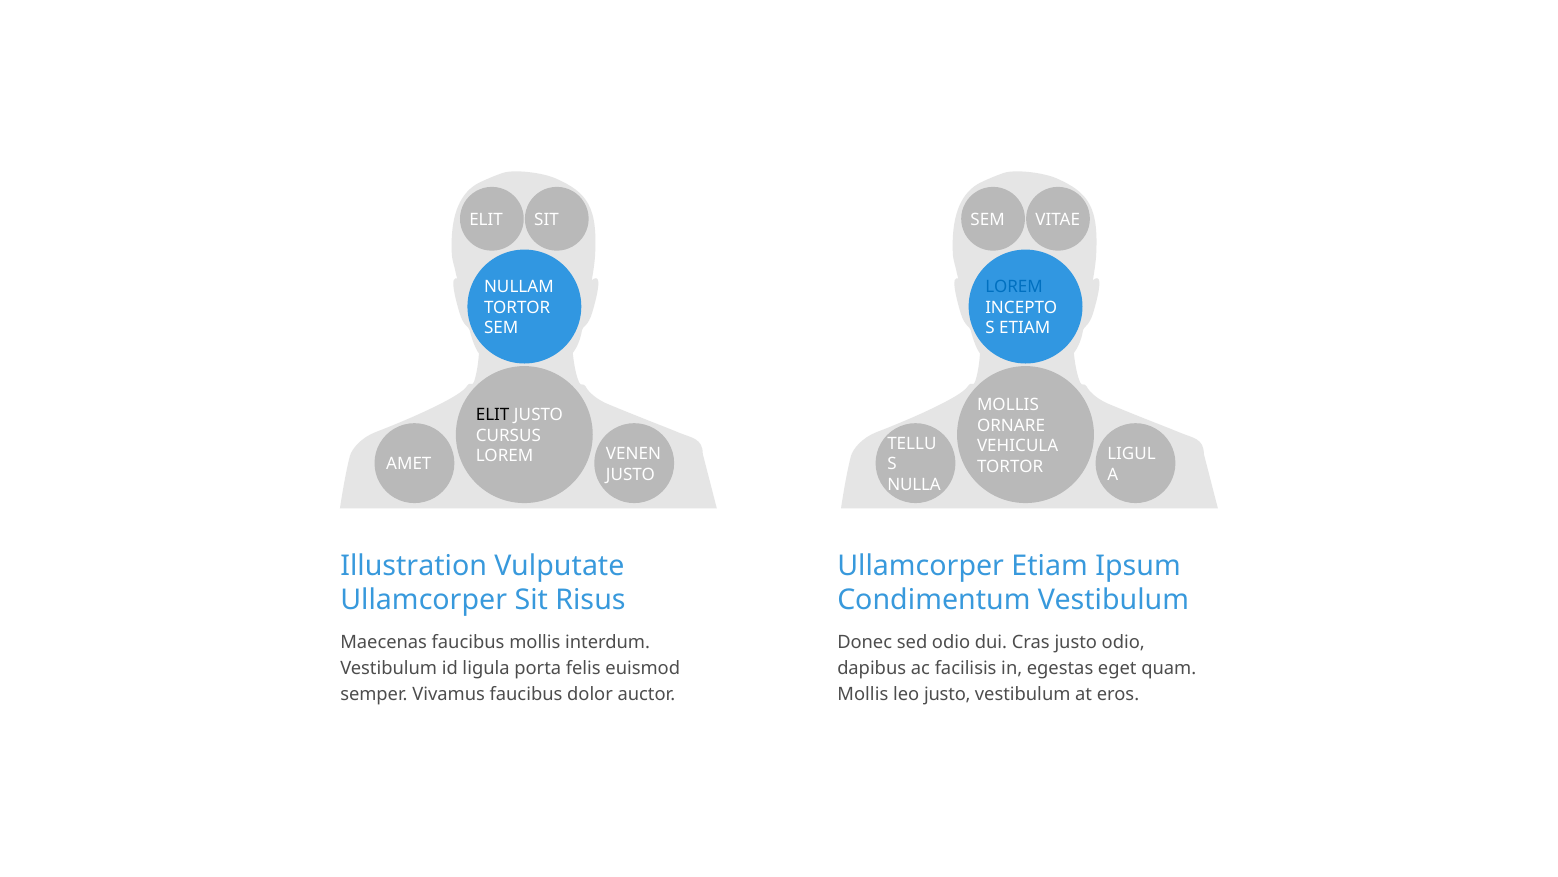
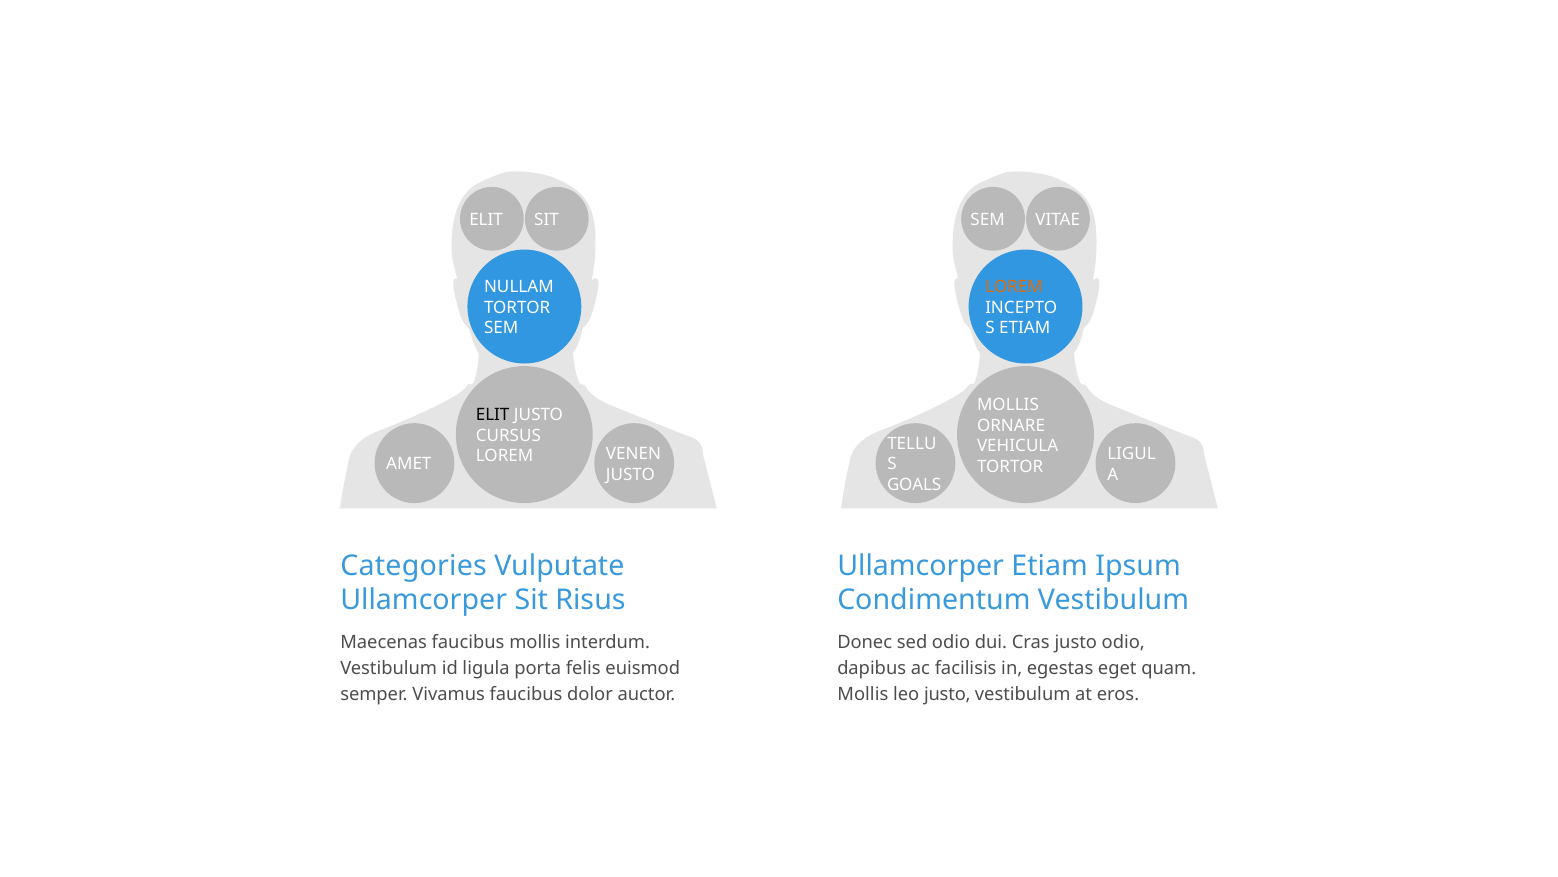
LOREM colour: blue -> orange (1014, 287)
NULLA: NULLA -> GOALS (914, 485)
Illustration: Illustration -> Categories (414, 566)
